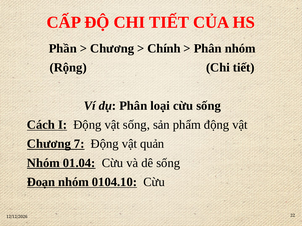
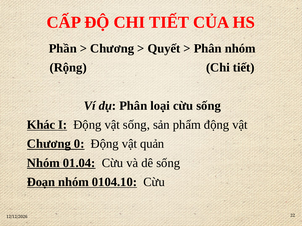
Chính: Chính -> Quyết (164, 48)
Cách: Cách -> Khác (41, 125)
7: 7 -> 0 (79, 144)
